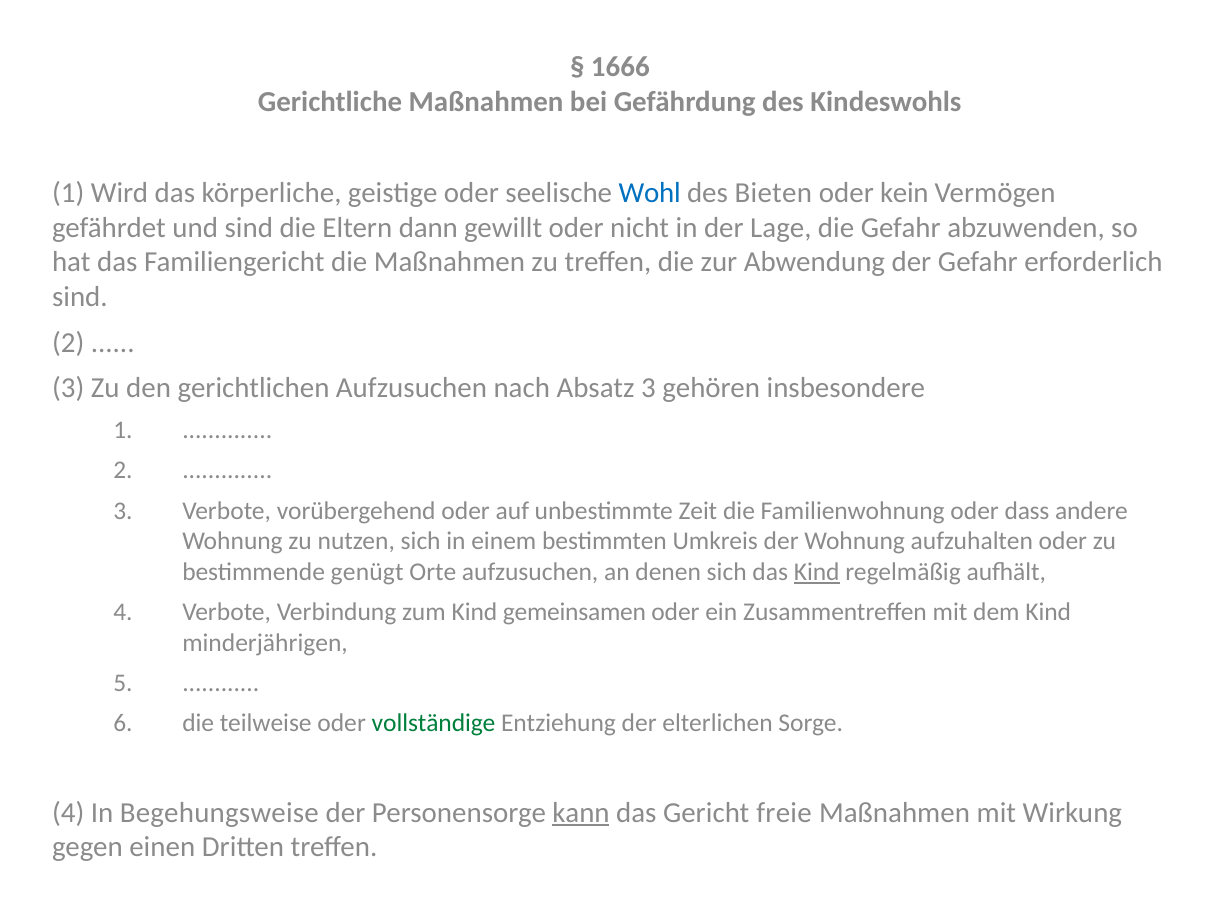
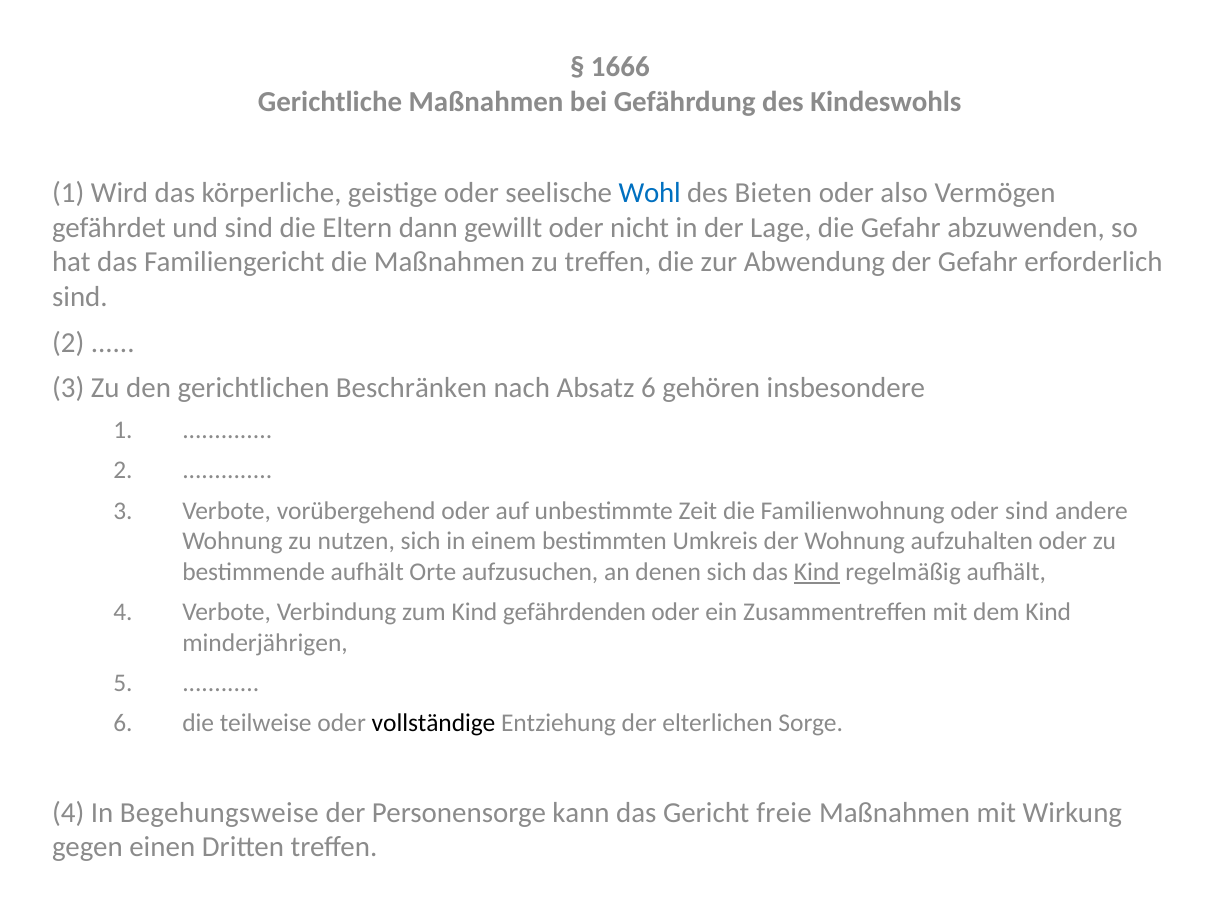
kein: kein -> also (904, 193)
gerichtlichen Aufzusuchen: Aufzusuchen -> Beschränken (411, 388)
Absatz 3: 3 -> 6 (648, 388)
oder dass: dass -> sind (1027, 511)
bestimmende genügt: genügt -> aufhält (367, 572)
gemeinsamen: gemeinsamen -> gefährdenden (574, 612)
vollständige colour: green -> black (434, 723)
kann underline: present -> none (581, 812)
